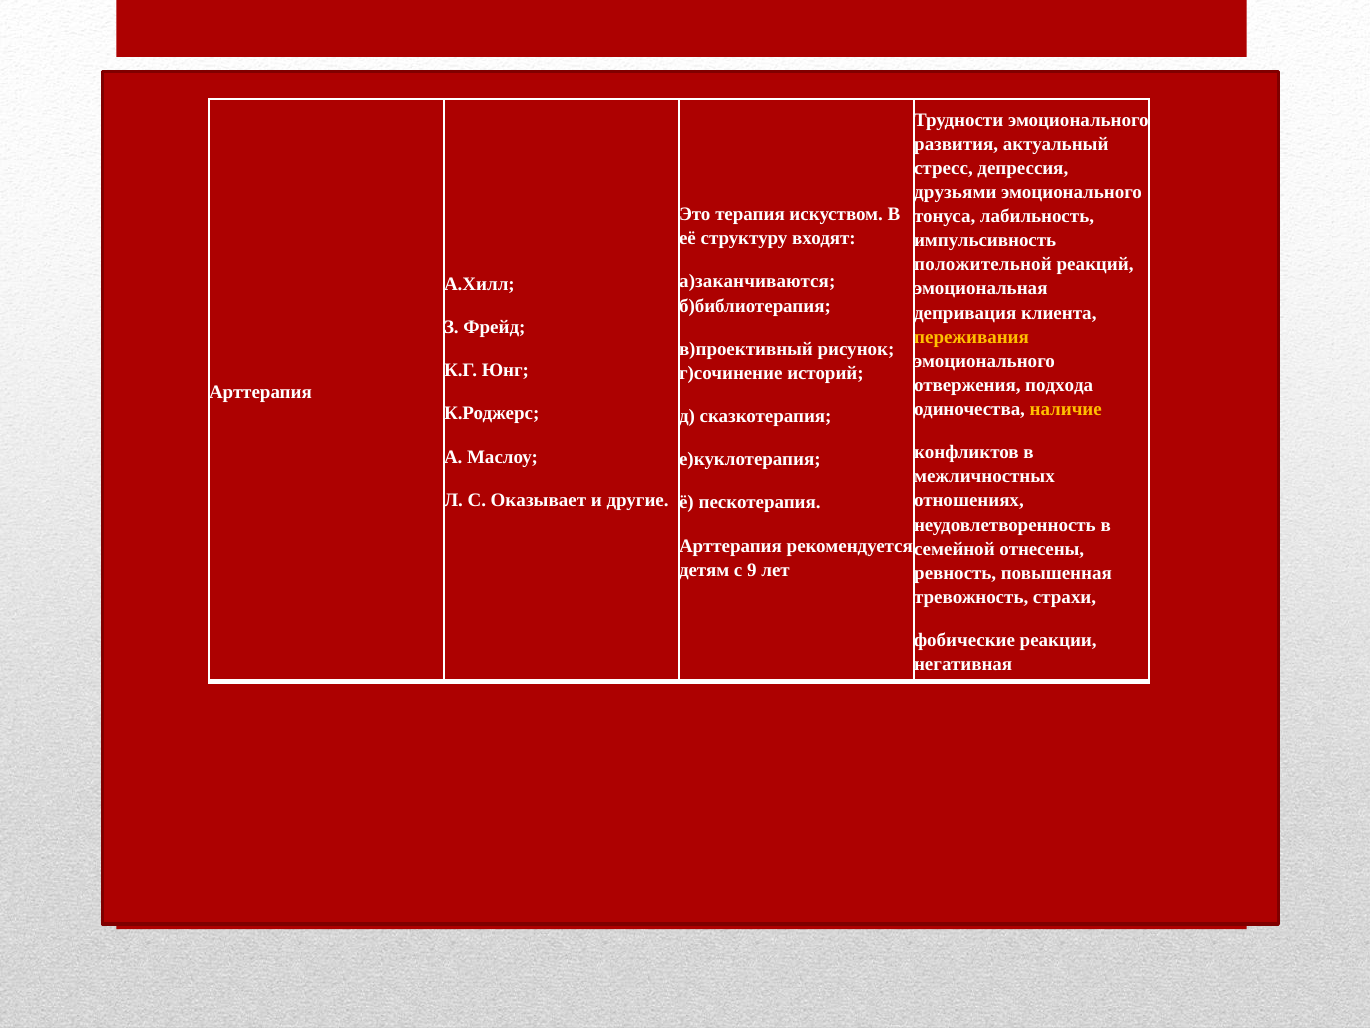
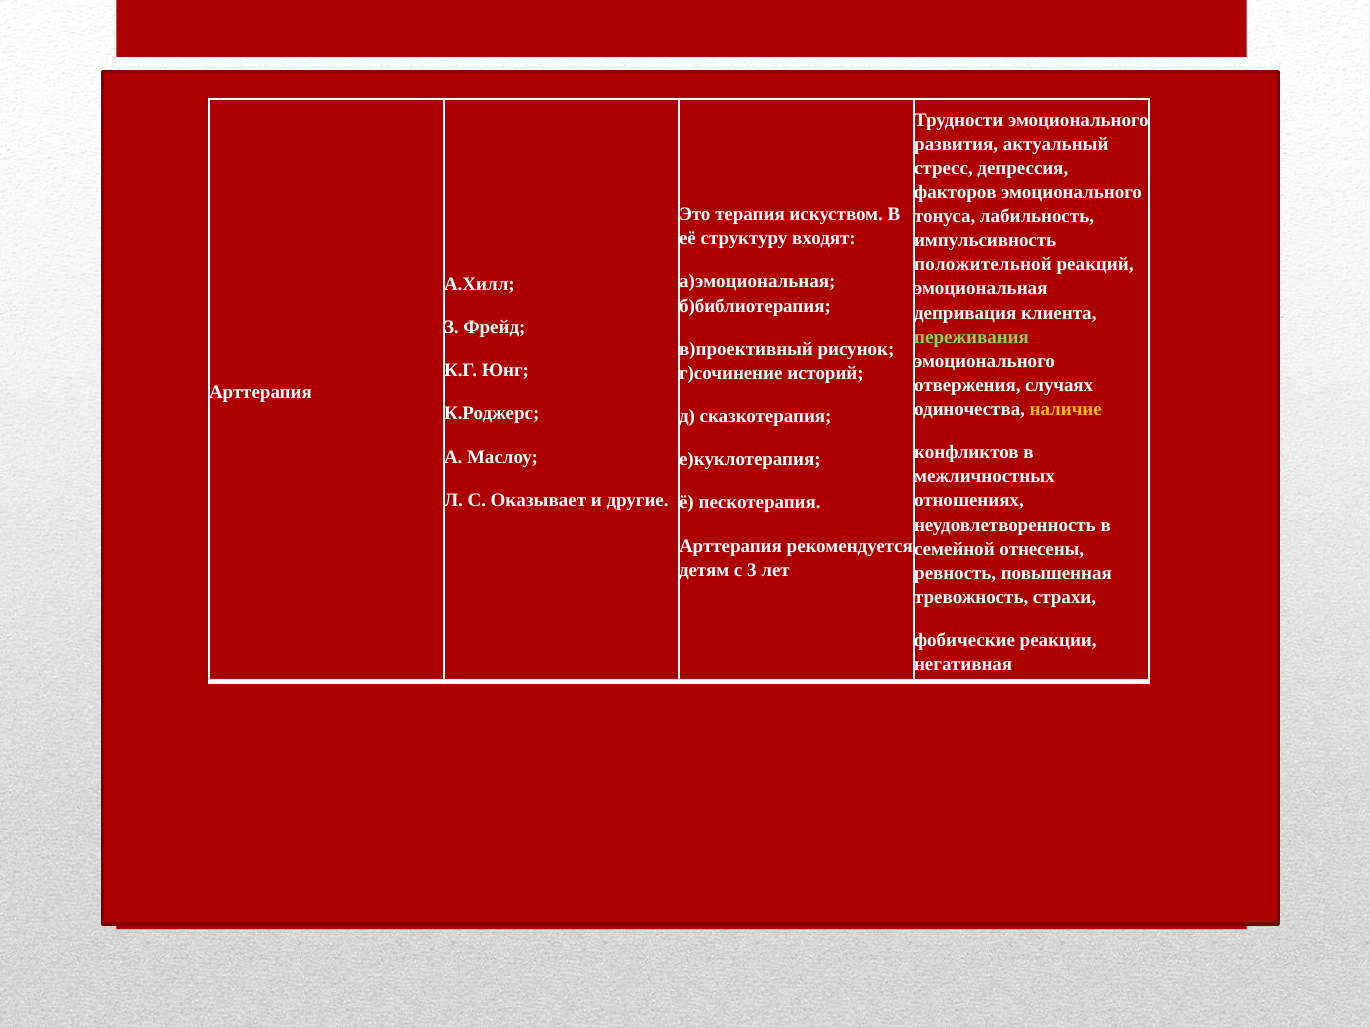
друзьями: друзьями -> факторов (955, 192)
а)заканчиваются: а)заканчиваются -> а)эмоциональная (757, 282)
переживания colour: yellow -> light green (972, 337)
подхода: подхода -> случаях (1059, 385)
9: 9 -> 3 (752, 570)
